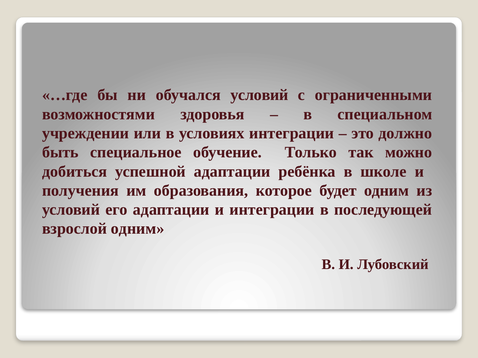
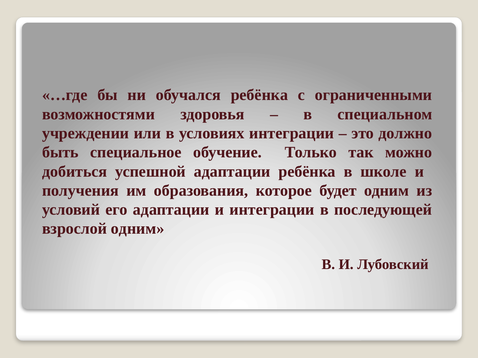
обучался условий: условий -> ребёнка (259, 95)
